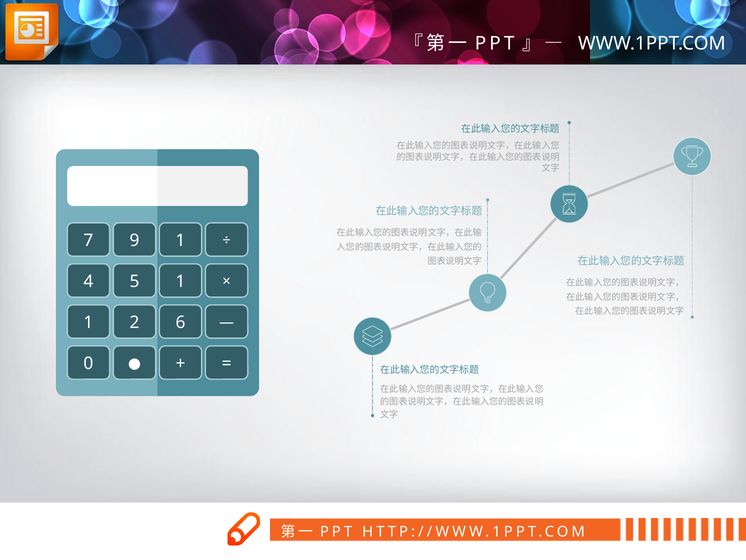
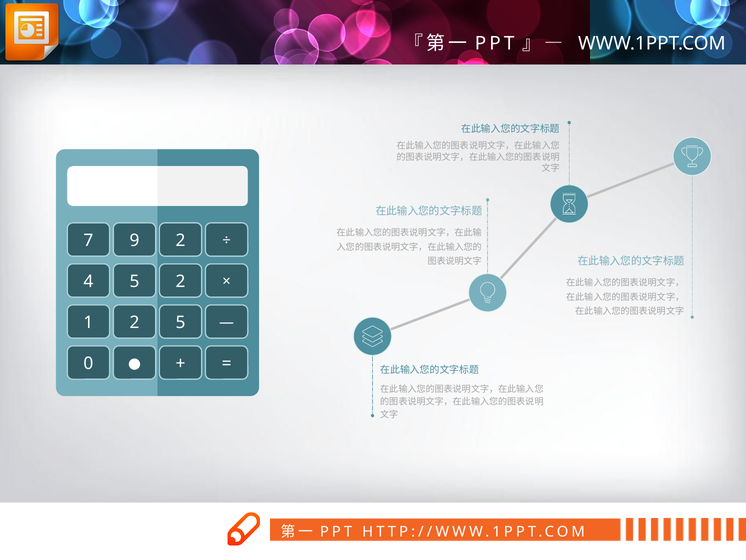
9 1: 1 -> 2 (181, 240)
5 1: 1 -> 2 (181, 281)
2 6: 6 -> 5 (181, 322)
